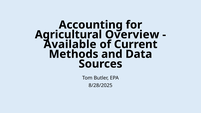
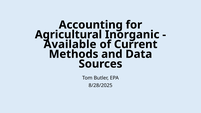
Overview: Overview -> Inorganic (132, 35)
